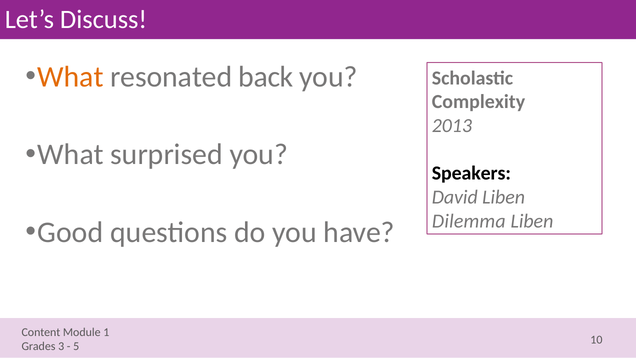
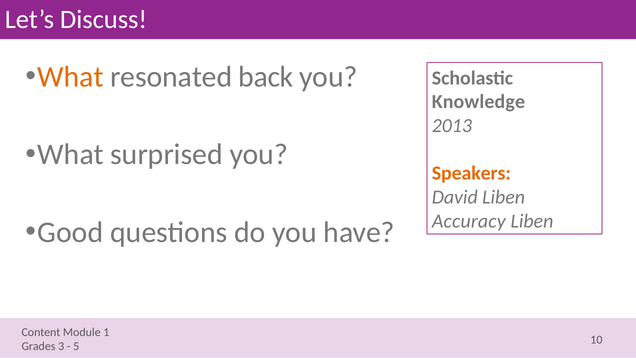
Complexity: Complexity -> Knowledge (478, 102)
Speakers colour: black -> orange (471, 173)
Dilemma: Dilemma -> Accuracy (469, 221)
